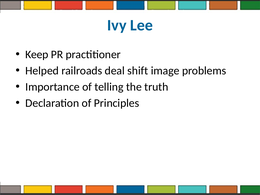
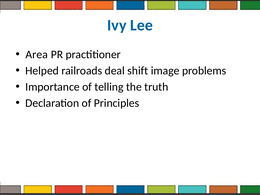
Keep: Keep -> Area (37, 55)
